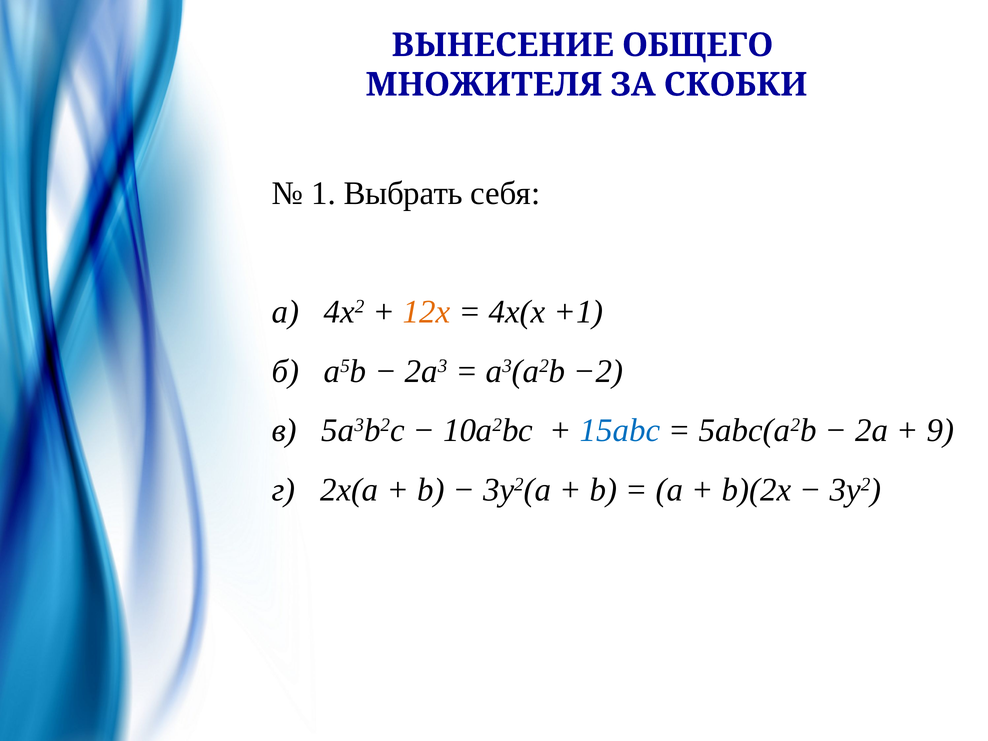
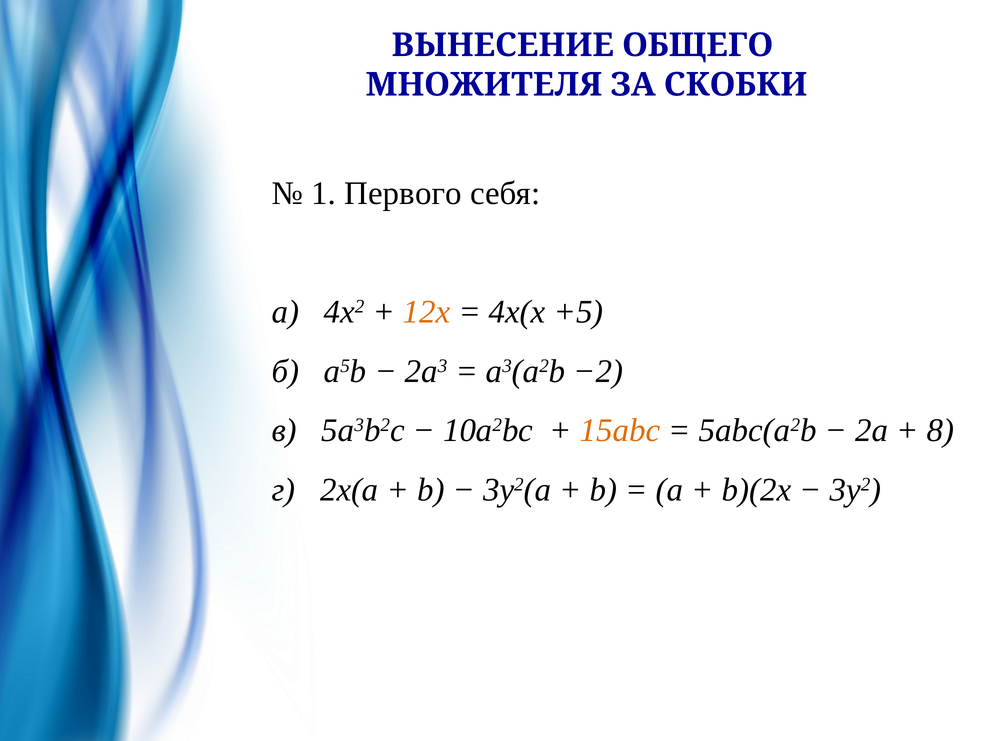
Выбрать: Выбрать -> Первого (403, 193)
+1: +1 -> +5 (579, 312)
15abc colour: blue -> orange (620, 430)
9: 9 -> 8 (940, 430)
